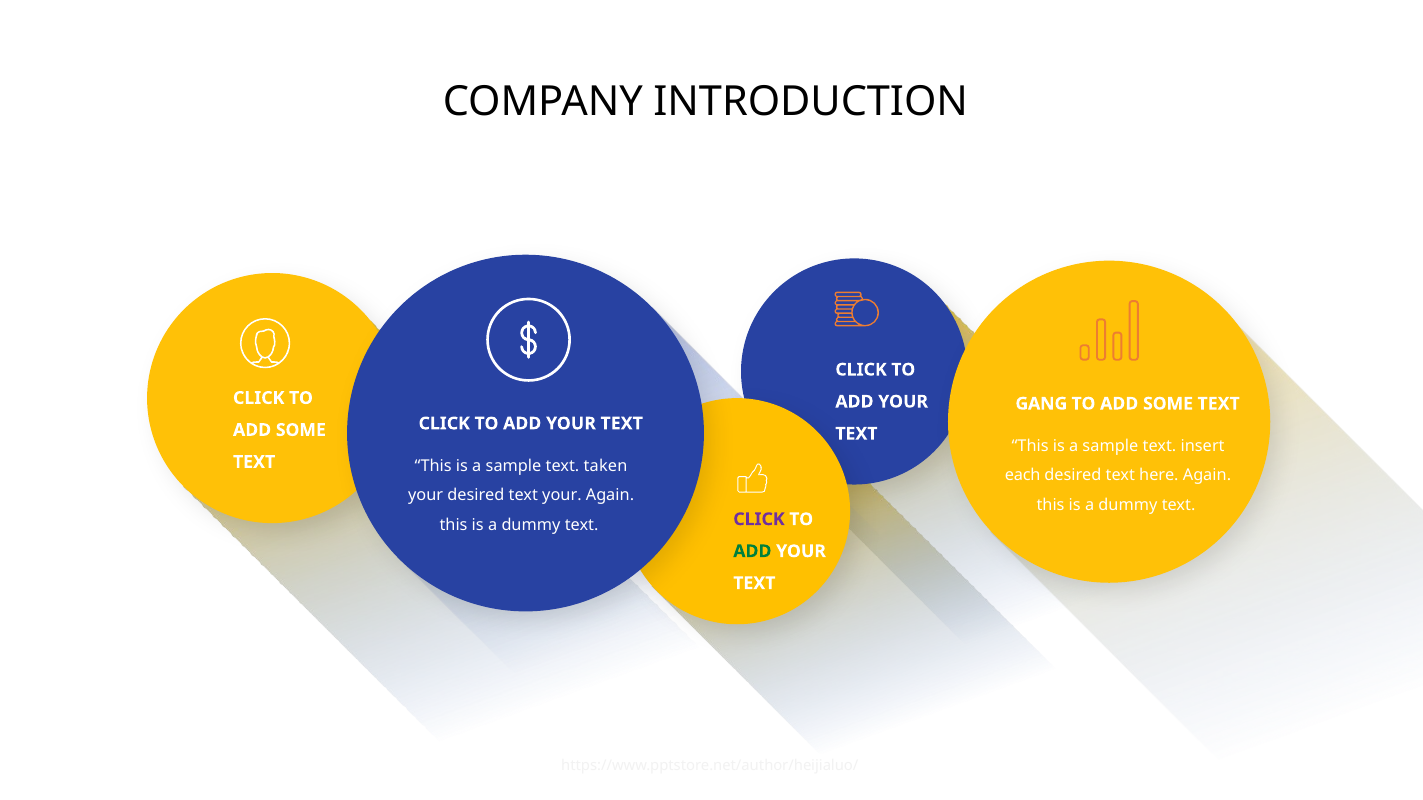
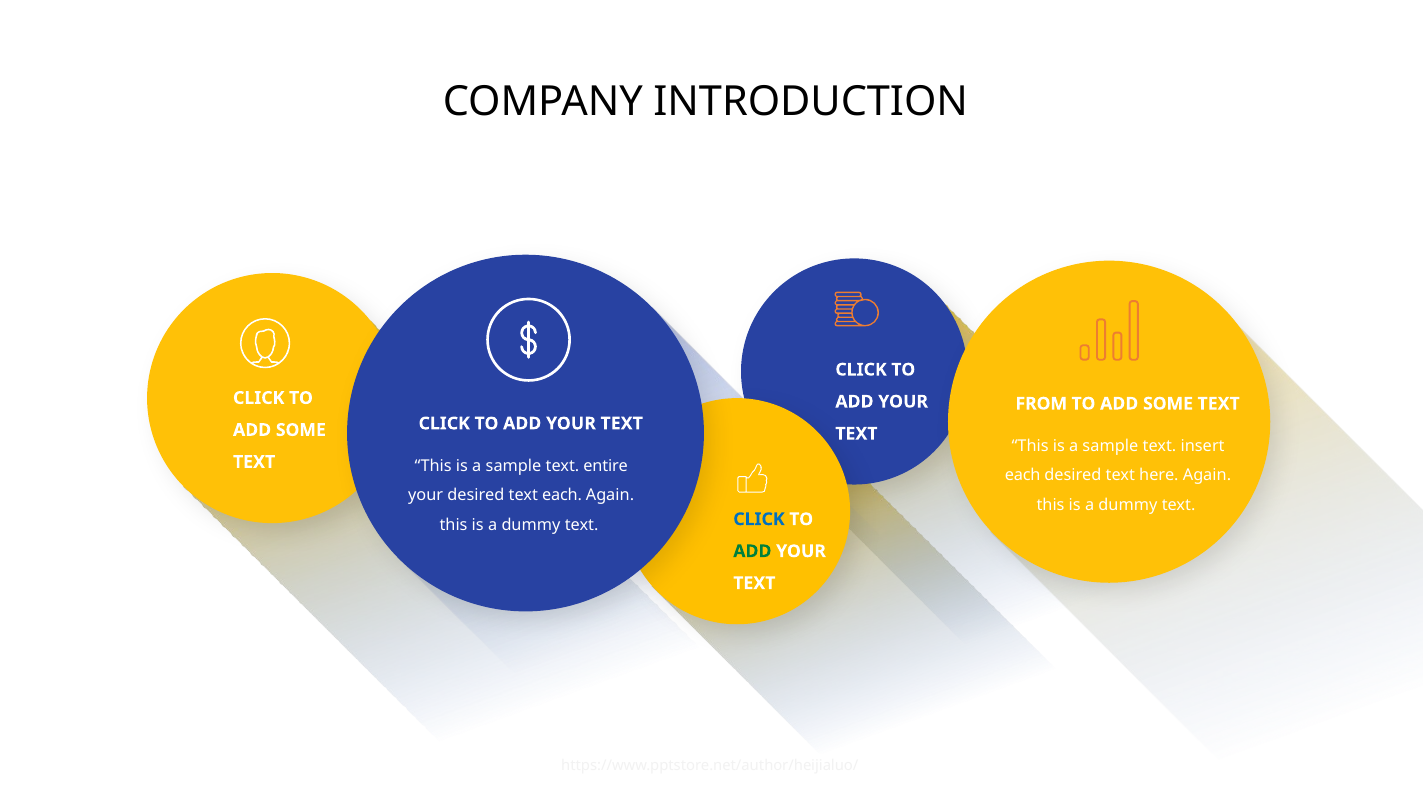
GANG: GANG -> FROM (1041, 404)
taken: taken -> entire (606, 466)
text your: your -> each (562, 496)
CLICK colour: purple -> blue (759, 520)
